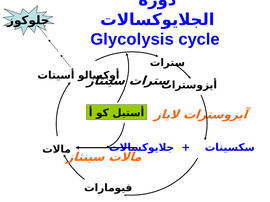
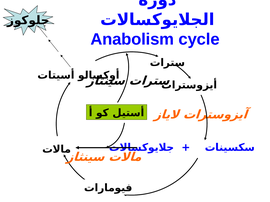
Glycolysis: Glycolysis -> Anabolism (132, 39)
